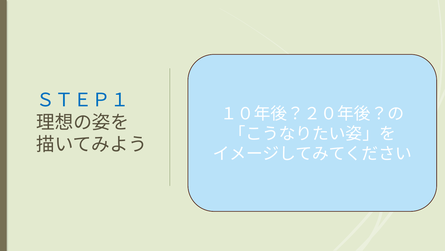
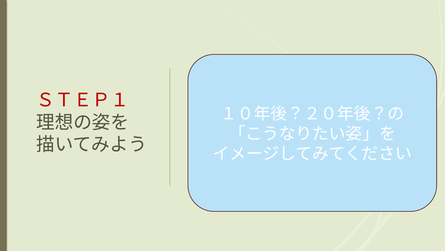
ＳＴＥＰ１ colour: blue -> red (83, 100)
